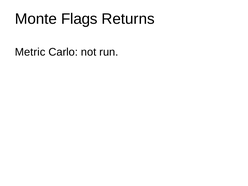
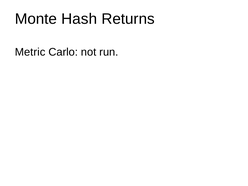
Flags: Flags -> Hash (79, 19)
